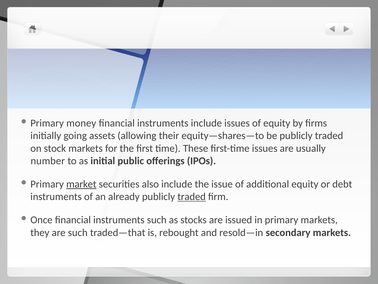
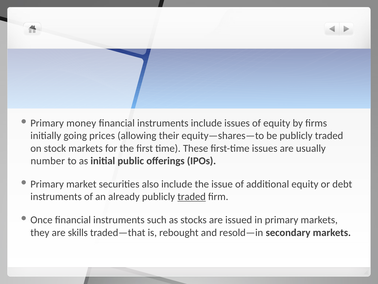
assets: assets -> prices (102, 135)
market underline: present -> none (81, 184)
are such: such -> skills (78, 232)
